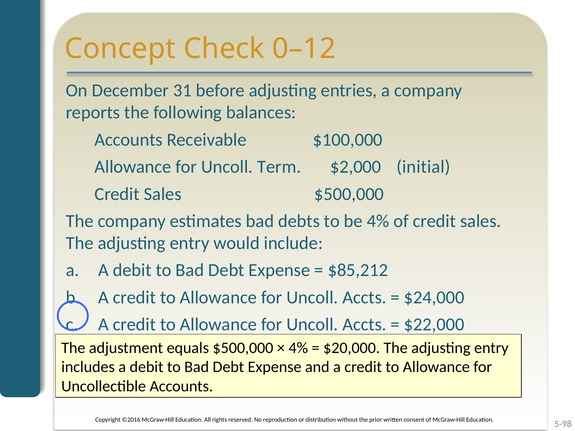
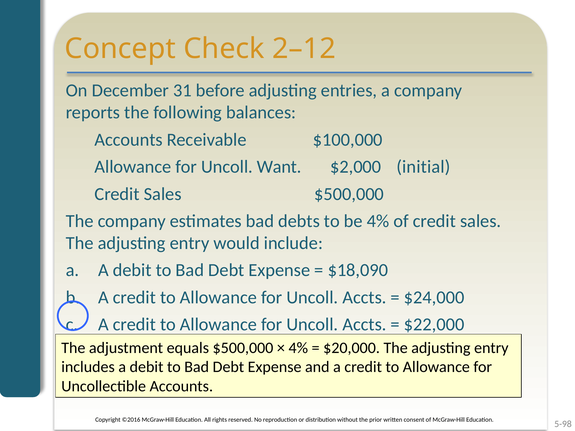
0–12: 0–12 -> 2–12 (304, 49)
Term: Term -> Want (279, 167)
$85,212: $85,212 -> $18,090 (358, 270)
